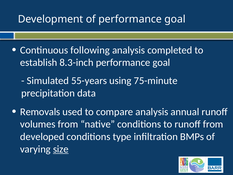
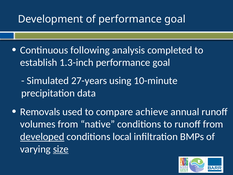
8.3-inch: 8.3-inch -> 1.3-inch (77, 62)
55-years: 55-years -> 27-years (89, 81)
75-minute: 75-minute -> 10-minute (156, 81)
compare analysis: analysis -> achieve (152, 112)
developed underline: none -> present (42, 136)
type: type -> local (122, 136)
